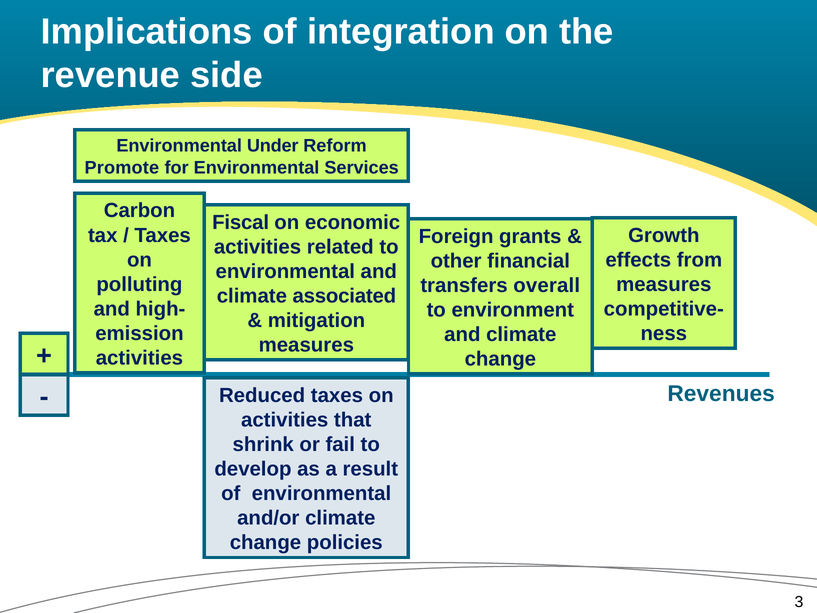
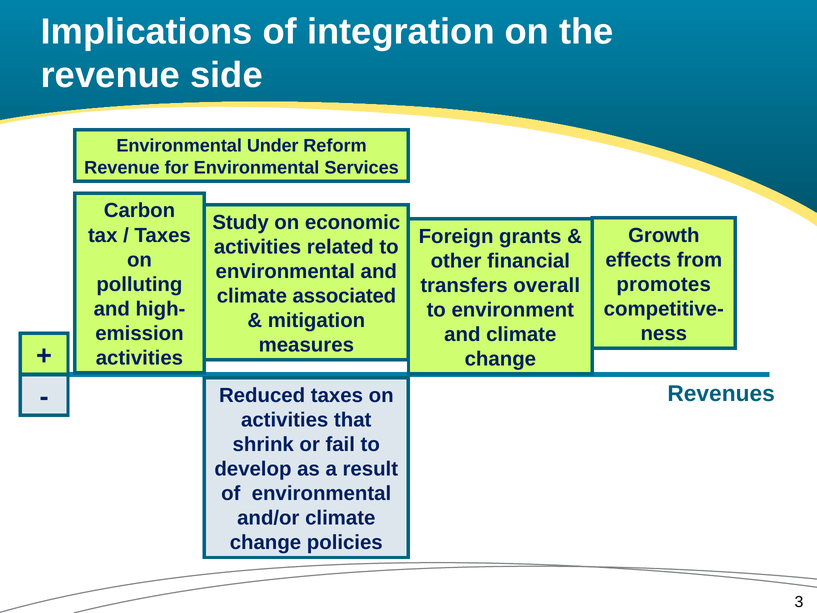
Promote: Promote -> Revenue (122, 168)
Fiscal: Fiscal -> Study (241, 222)
measures: measures -> promotes (664, 284)
